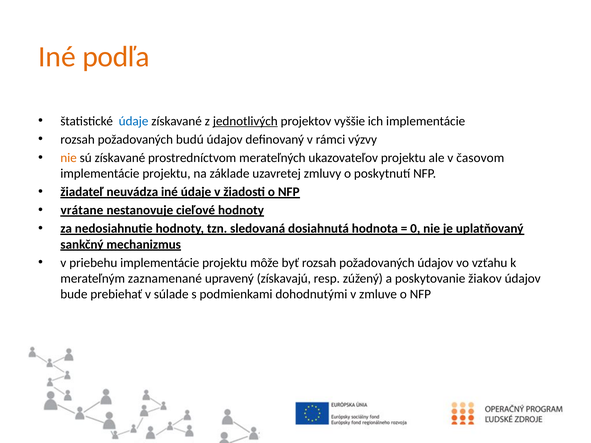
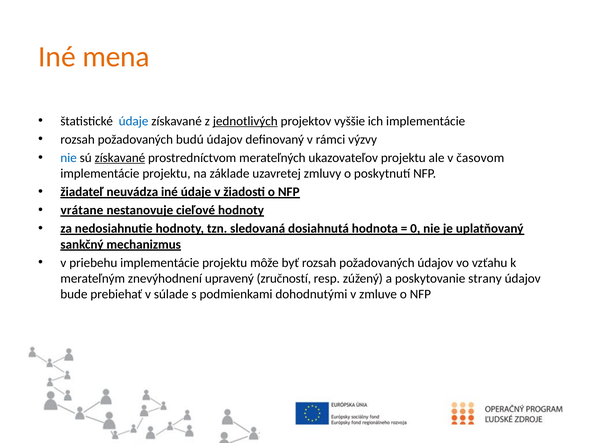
podľa: podľa -> mena (116, 57)
nie colour: orange -> blue (69, 158)
získavané underline: none -> present (120, 158)
zaznamenané: zaznamenané -> znevýhodnení (165, 279)
získavajú: získavajú -> zručností (284, 279)
žiakov: žiakov -> strany (485, 279)
